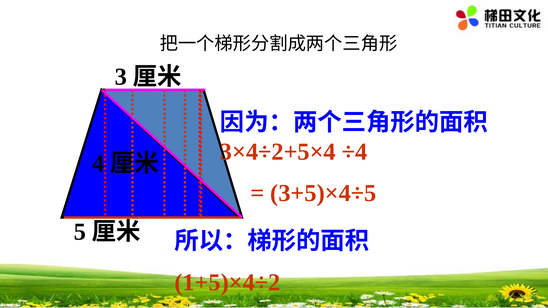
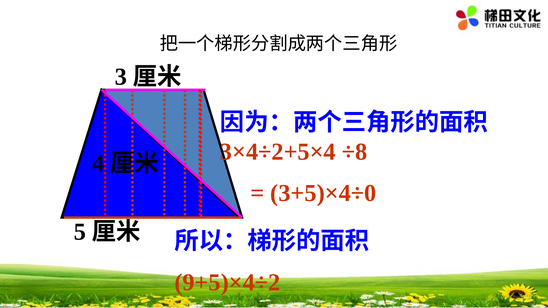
÷4: ÷4 -> ÷8 (355, 152)
3+5)×4÷5: 3+5)×4÷5 -> 3+5)×4÷0 (323, 193)
1+5)×4÷2: 1+5)×4÷2 -> 9+5)×4÷2 (227, 283)
